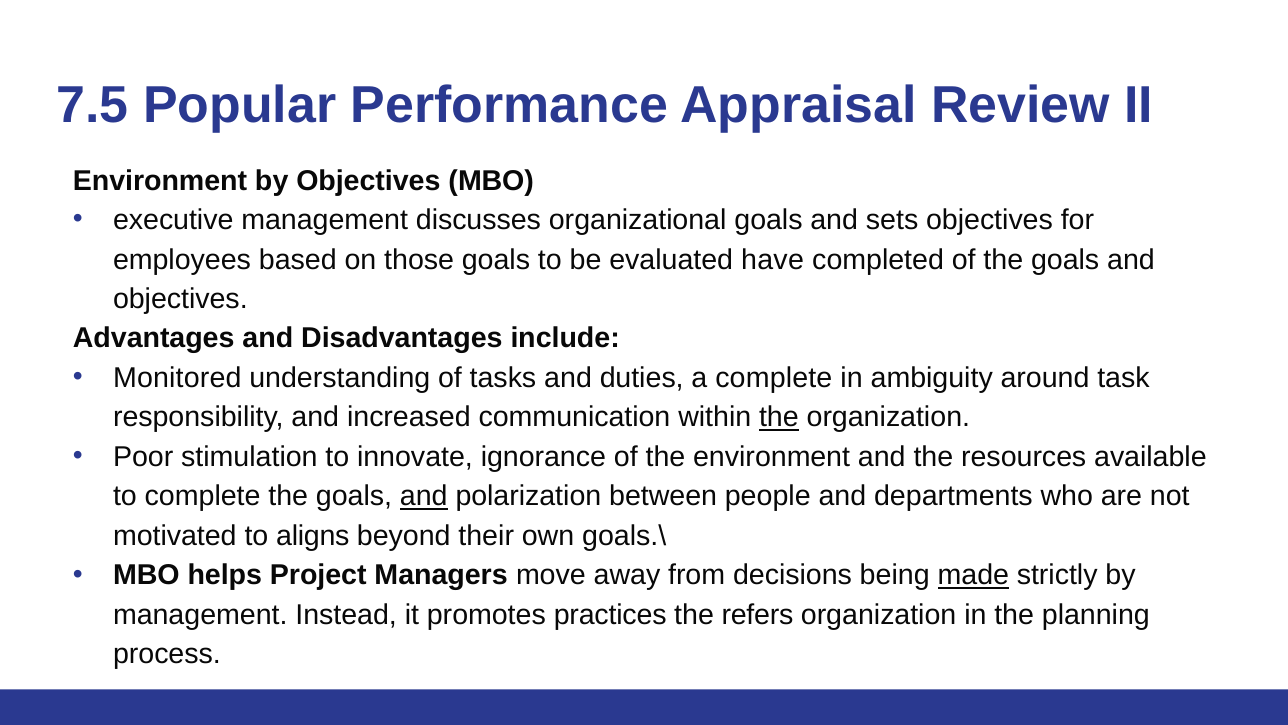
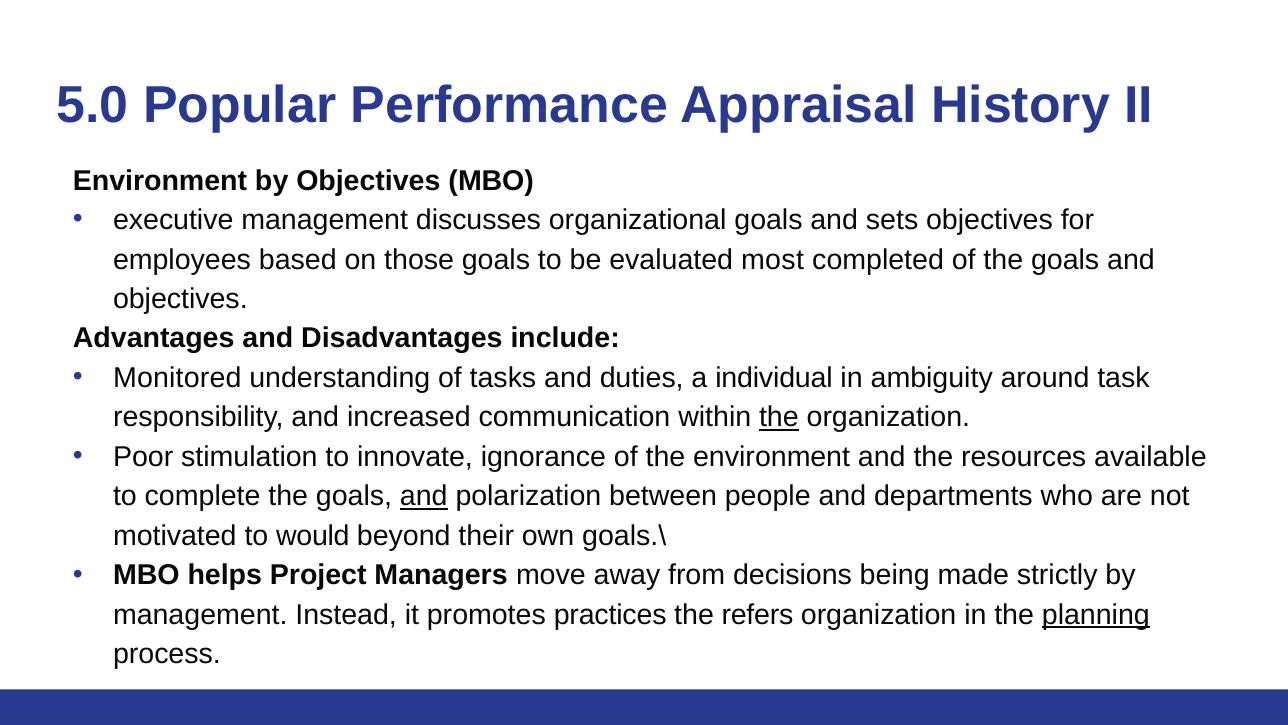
7.5: 7.5 -> 5.0 (93, 105)
Review: Review -> History (1021, 105)
have: have -> most (773, 259)
a complete: complete -> individual (774, 378)
aligns: aligns -> would (313, 536)
made underline: present -> none (973, 575)
planning underline: none -> present (1096, 614)
